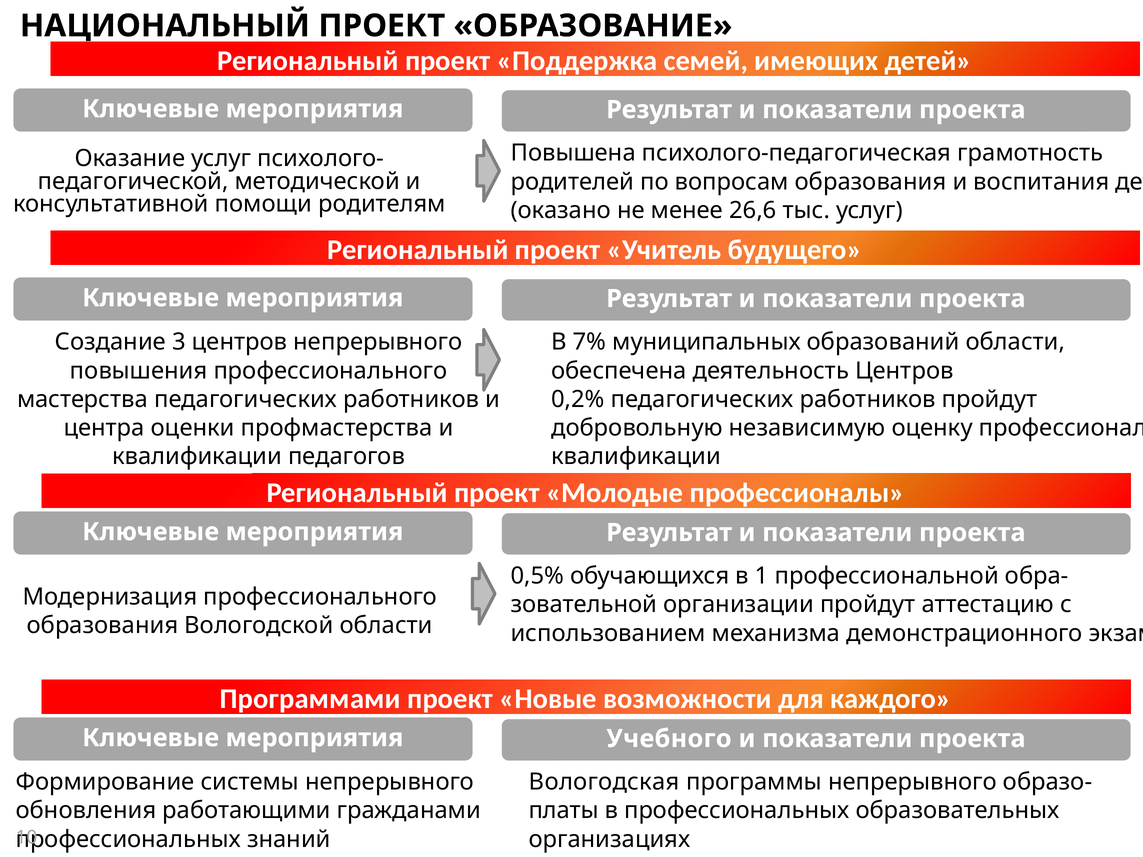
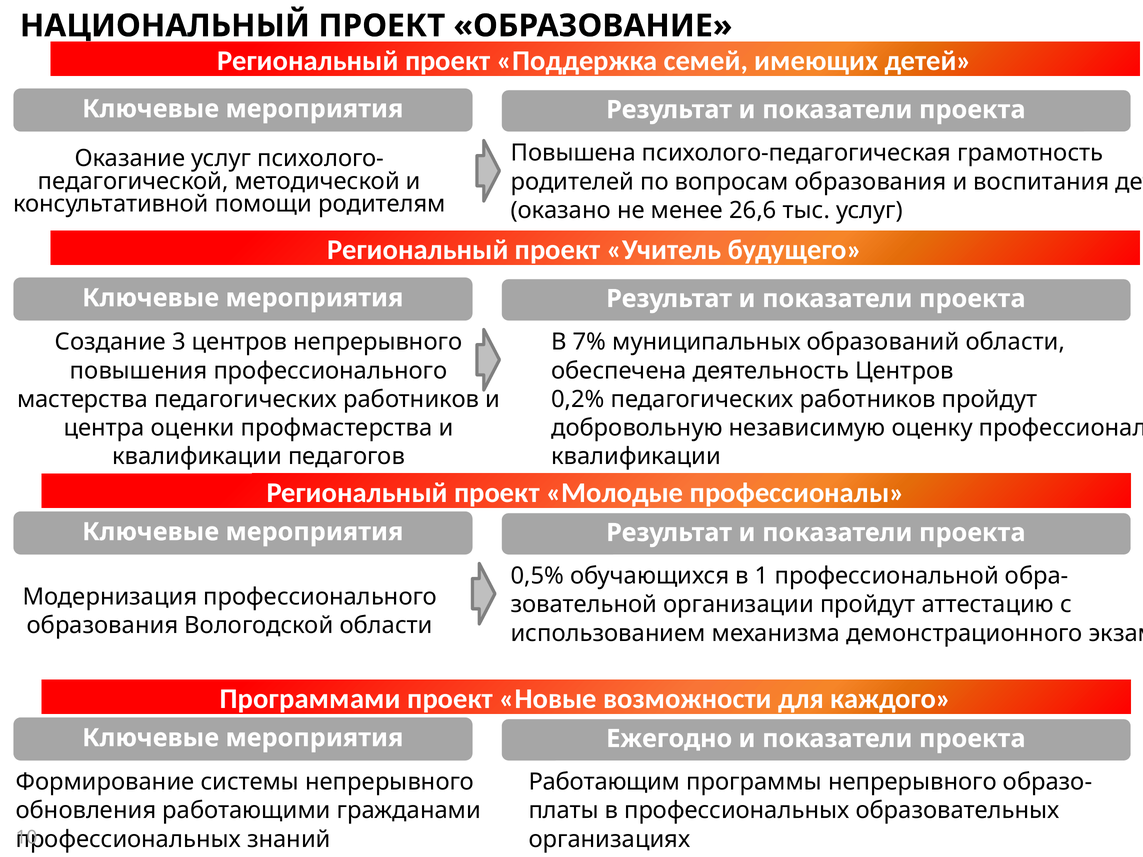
Учебного: Учебного -> Ежегодно (669, 739)
Вологодская: Вологодская -> Работающим (604, 782)
